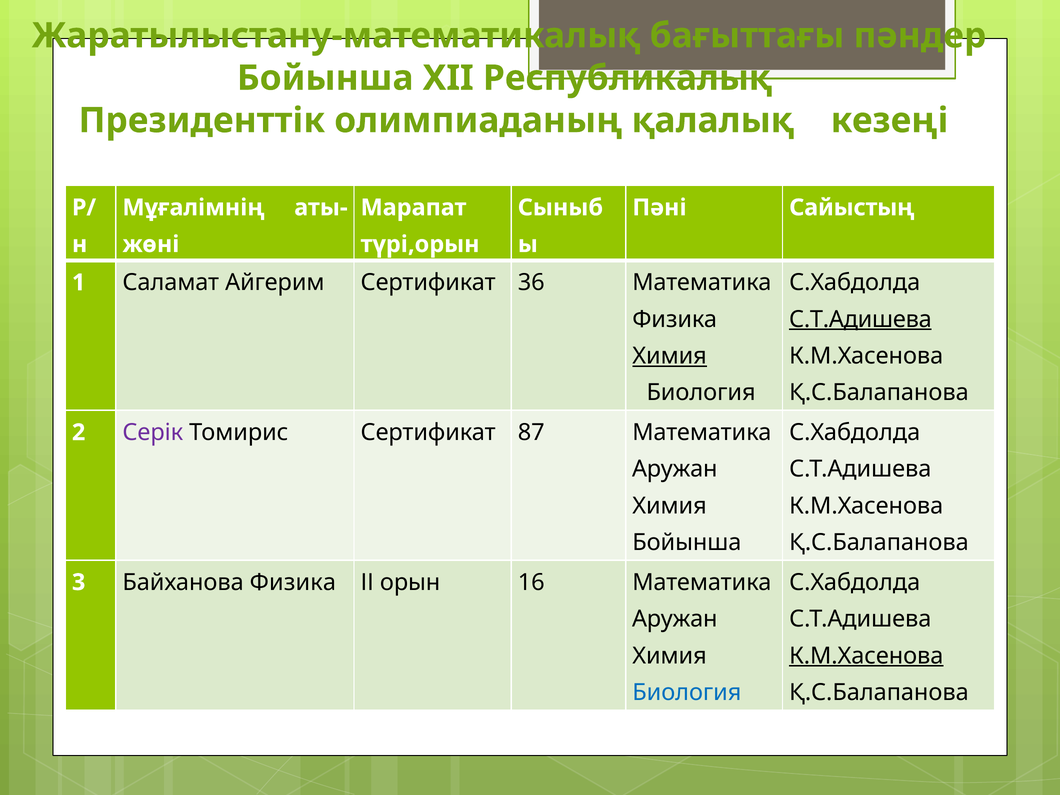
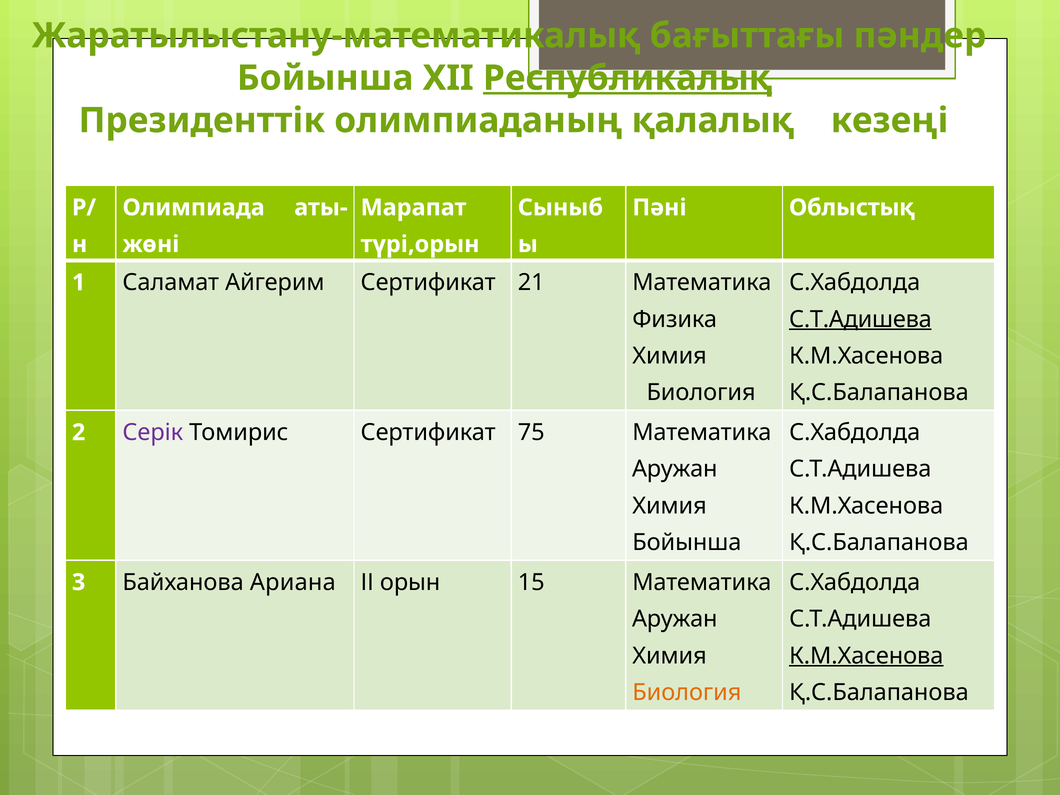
Республикалық underline: none -> present (628, 78)
Мұғалімнің: Мұғалімнің -> Олимпиада (194, 208)
Сайыстың: Сайыстың -> Облыстық (852, 208)
36: 36 -> 21 (531, 283)
Химия underline: present -> none (670, 356)
87: 87 -> 75 (531, 432)
Байханова Физика: Физика -> Ариана (293, 582)
16: 16 -> 15 (531, 582)
Биология colour: blue -> orange (687, 693)
